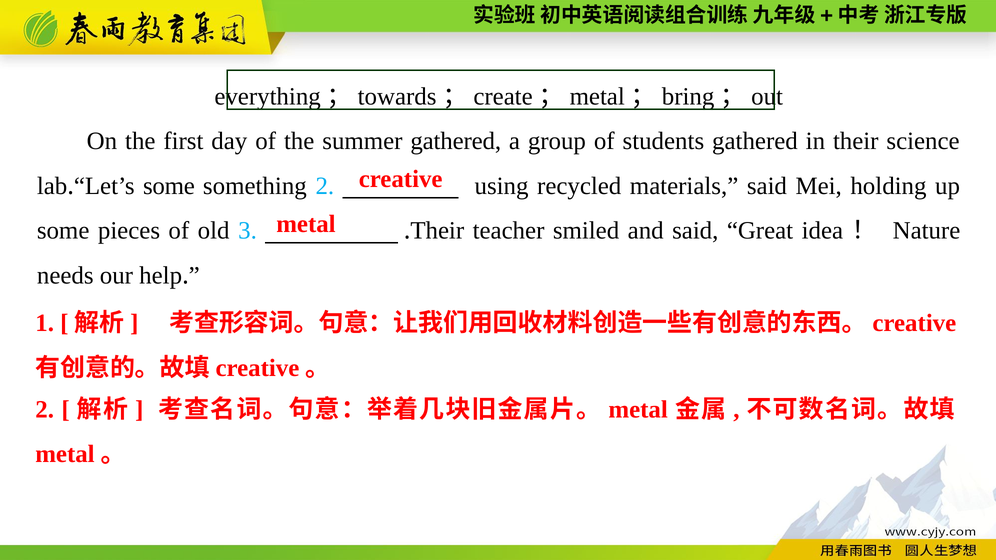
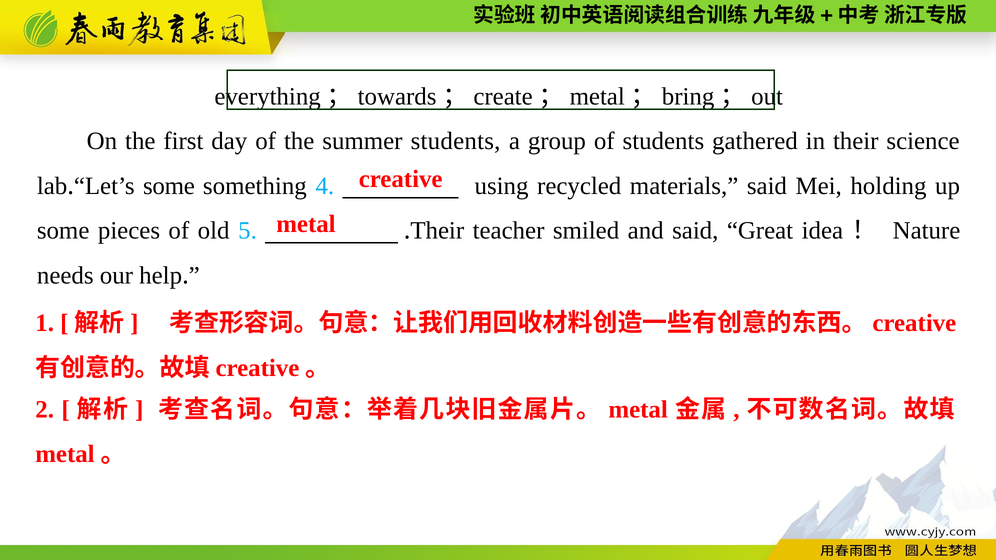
summer gathered: gathered -> students (456, 141)
something 2: 2 -> 4 (325, 186)
3: 3 -> 5 (248, 231)
